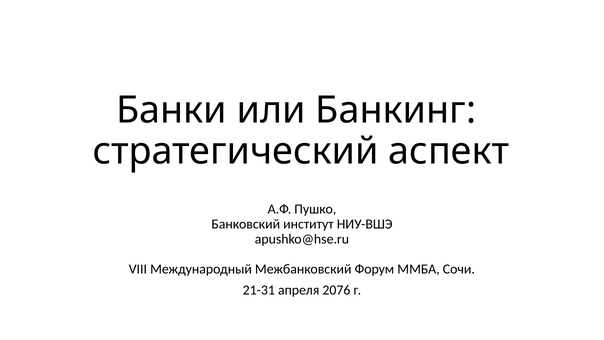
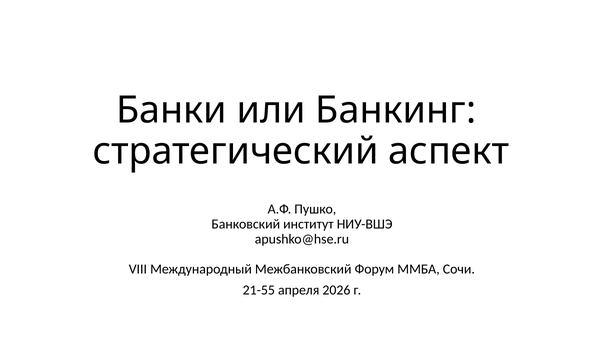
21-31: 21-31 -> 21-55 (259, 290)
2076: 2076 -> 2026 (336, 290)
